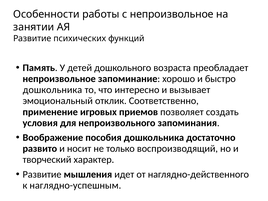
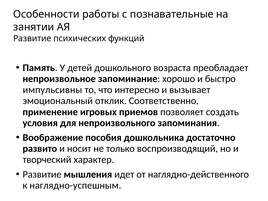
с непроизвольное: непроизвольное -> познавательные (172, 14)
дошкольника: дошкольника -> импульсивны (52, 90)
